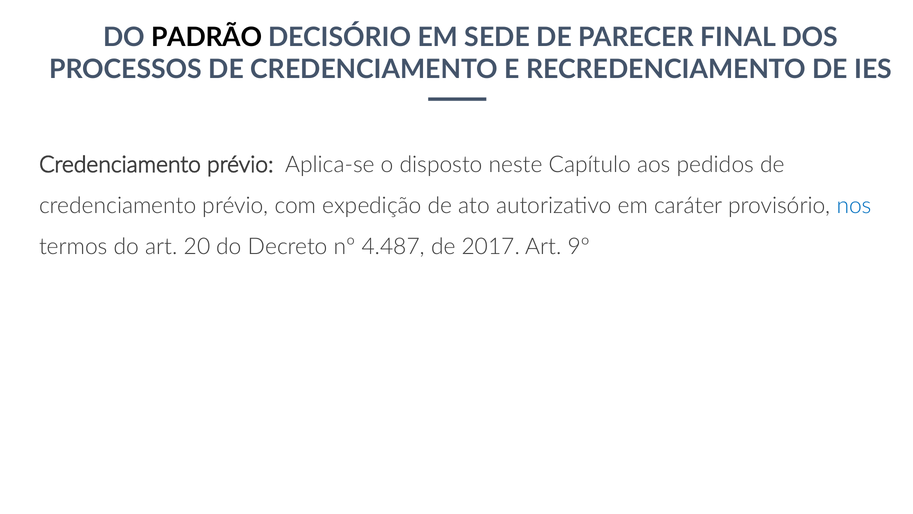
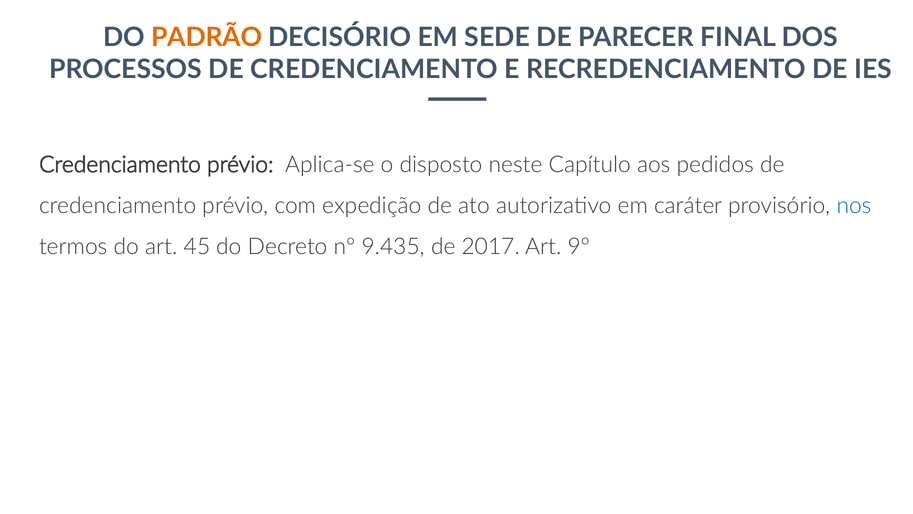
PADRÃO colour: black -> orange (207, 38)
20: 20 -> 45 (197, 247)
4.487: 4.487 -> 9.435 (393, 247)
